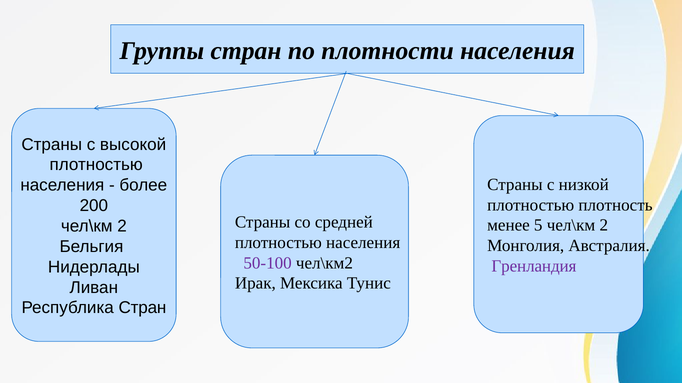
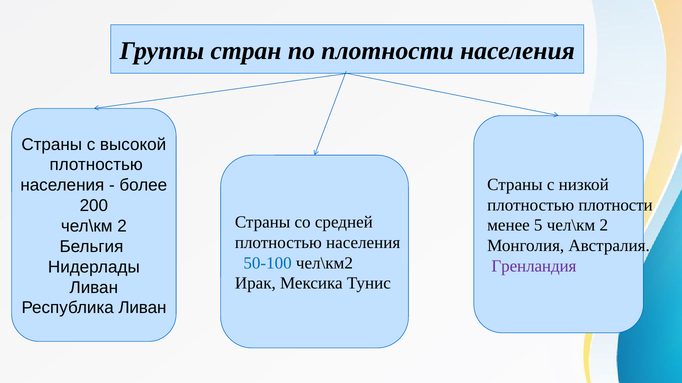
плотностью плотность: плотность -> плотности (616, 205)
50-100 colour: purple -> blue (268, 263)
Республика Стран: Стран -> Ливан (142, 308)
